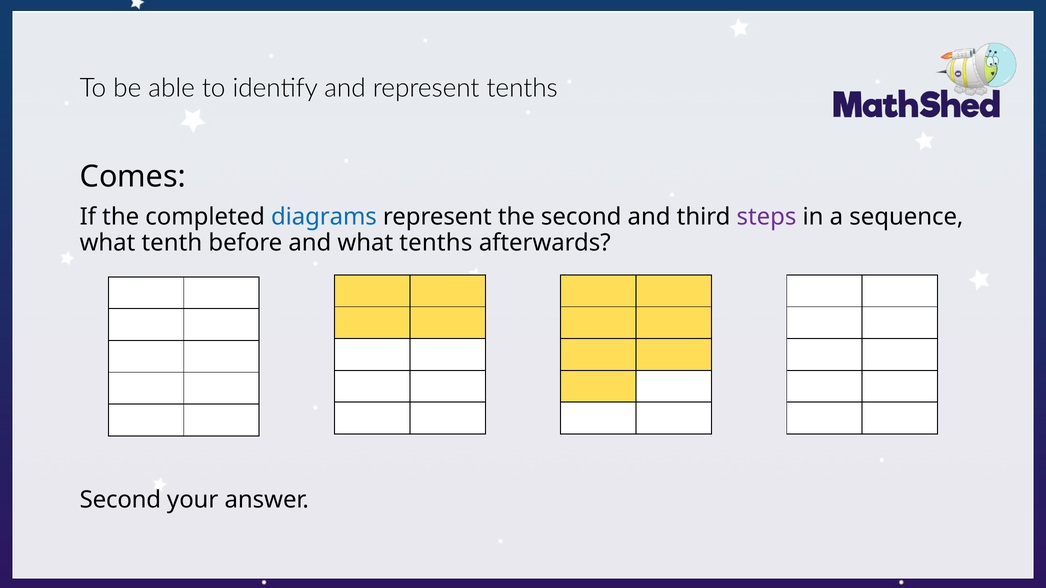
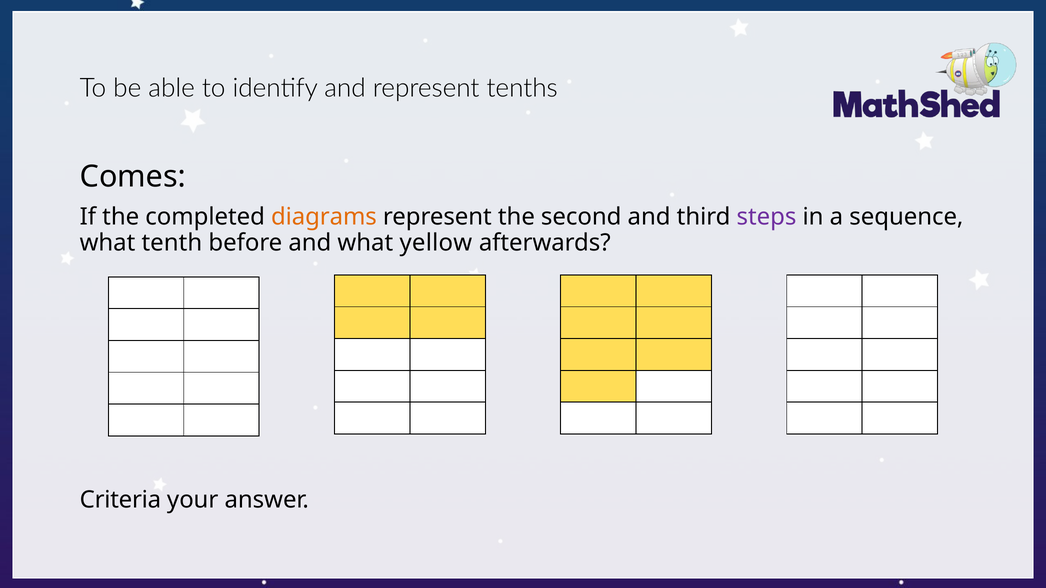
diagrams colour: blue -> orange (324, 217)
what tenths: tenths -> yellow (436, 243)
Second: Second -> Criteria (120, 500)
